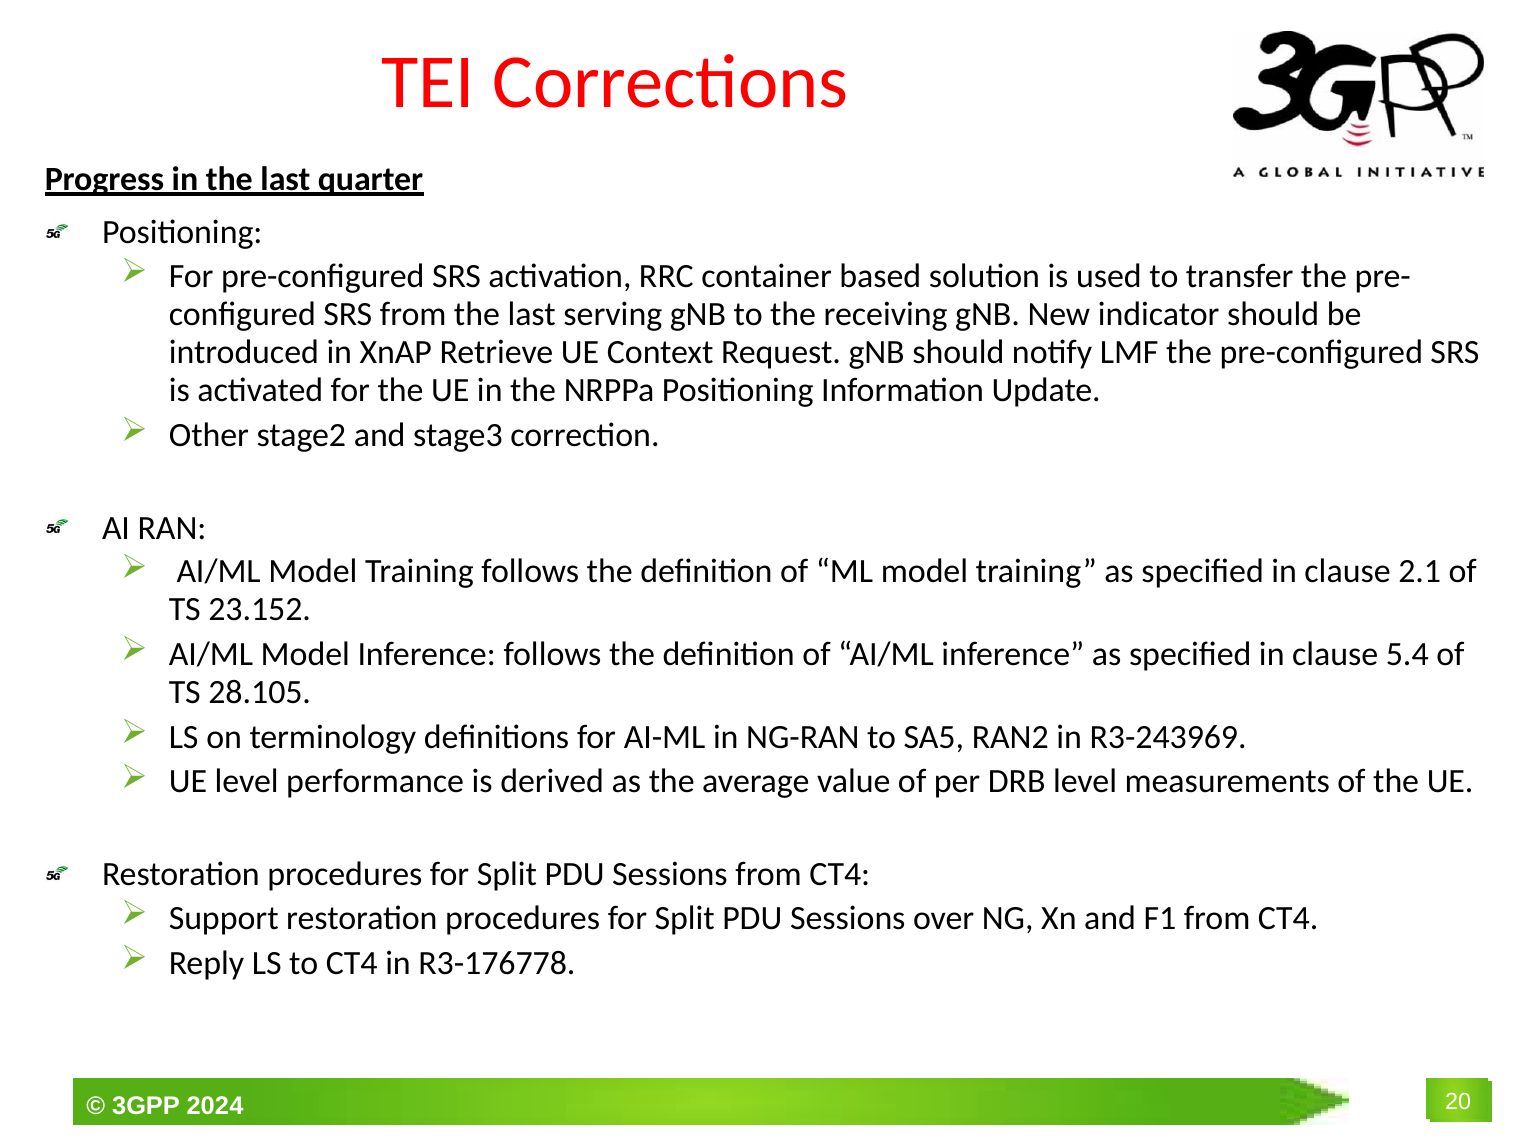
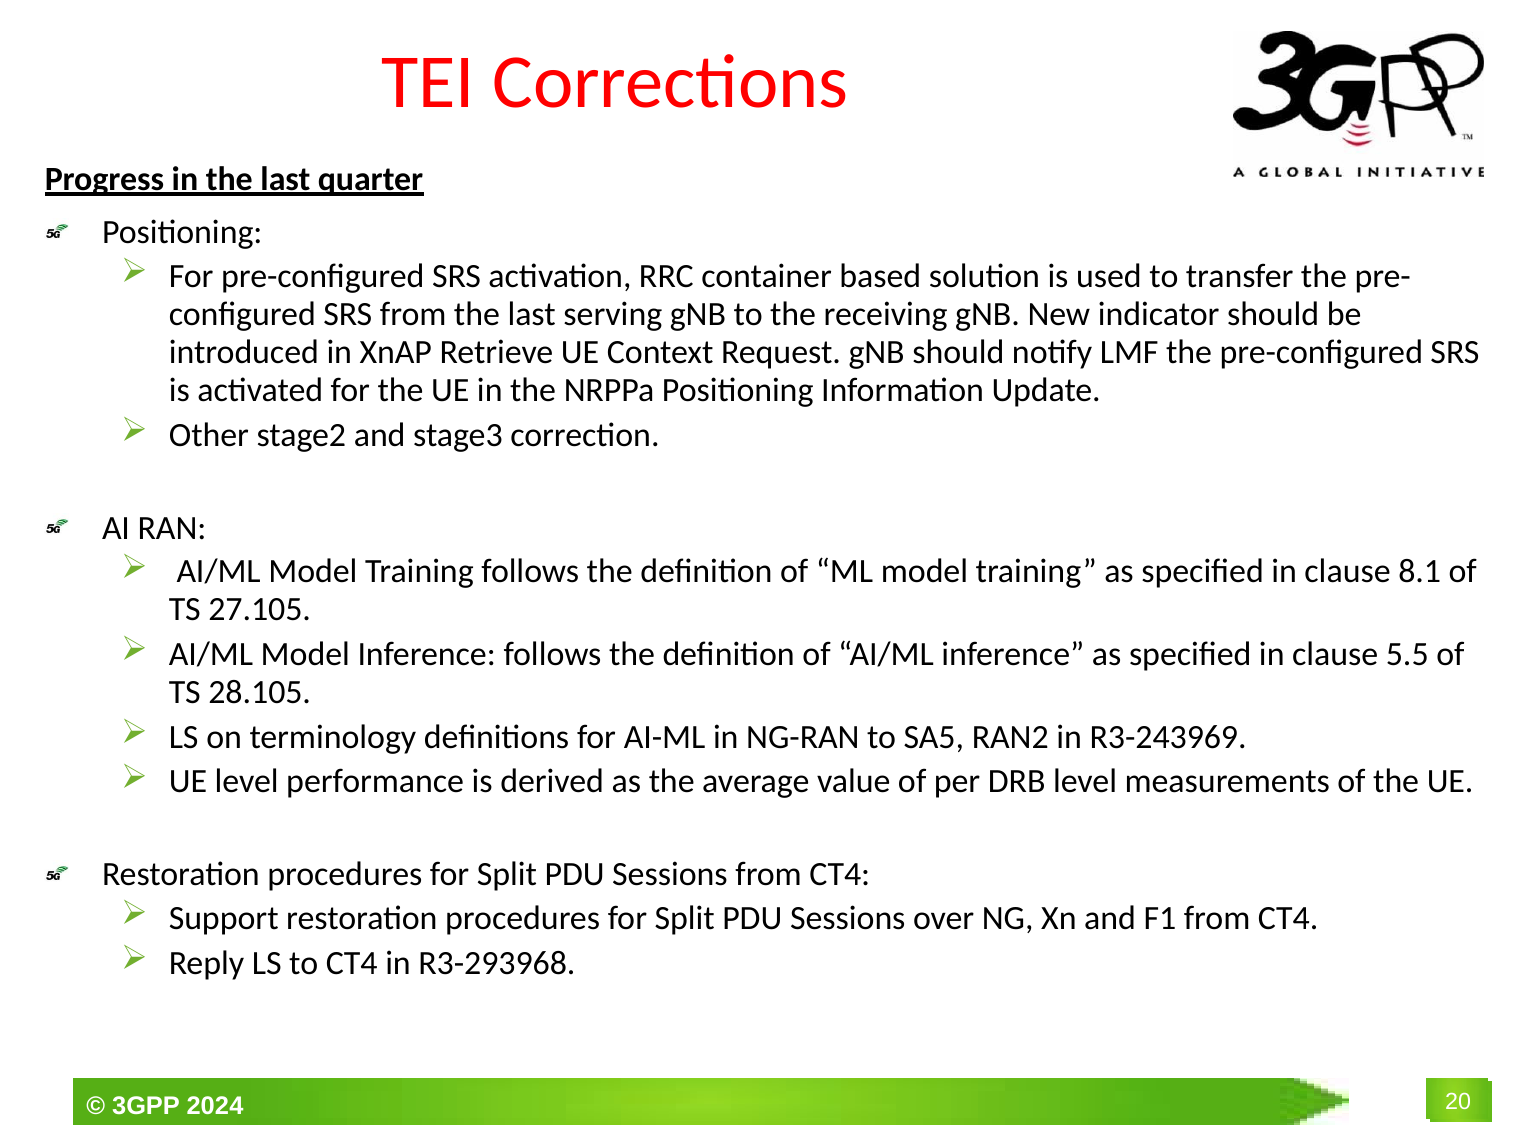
2.1: 2.1 -> 8.1 (1420, 572)
23.152: 23.152 -> 27.105 (260, 610)
5.4: 5.4 -> 5.5 (1407, 654)
R3-176778: R3-176778 -> R3-293968 (497, 963)
